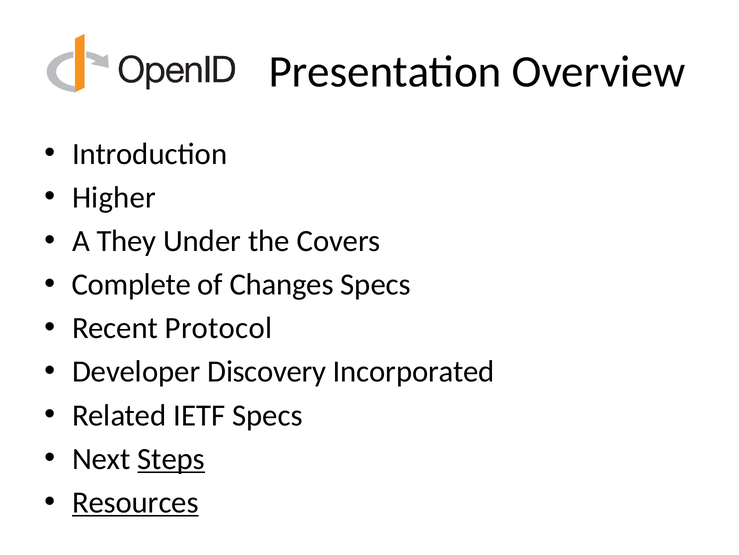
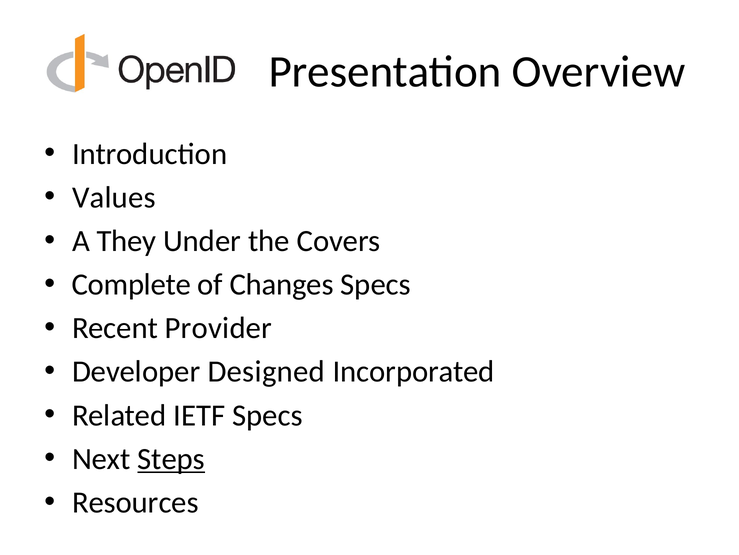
Higher: Higher -> Values (114, 197)
Protocol: Protocol -> Provider (219, 328)
Discovery: Discovery -> Designed (266, 371)
Resources underline: present -> none (135, 502)
